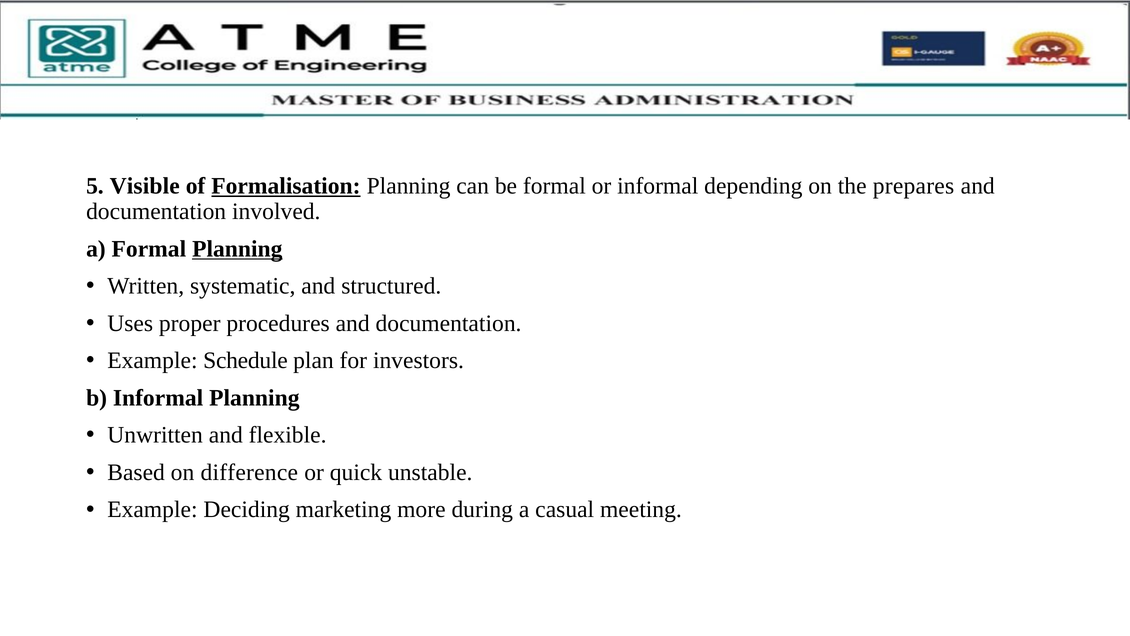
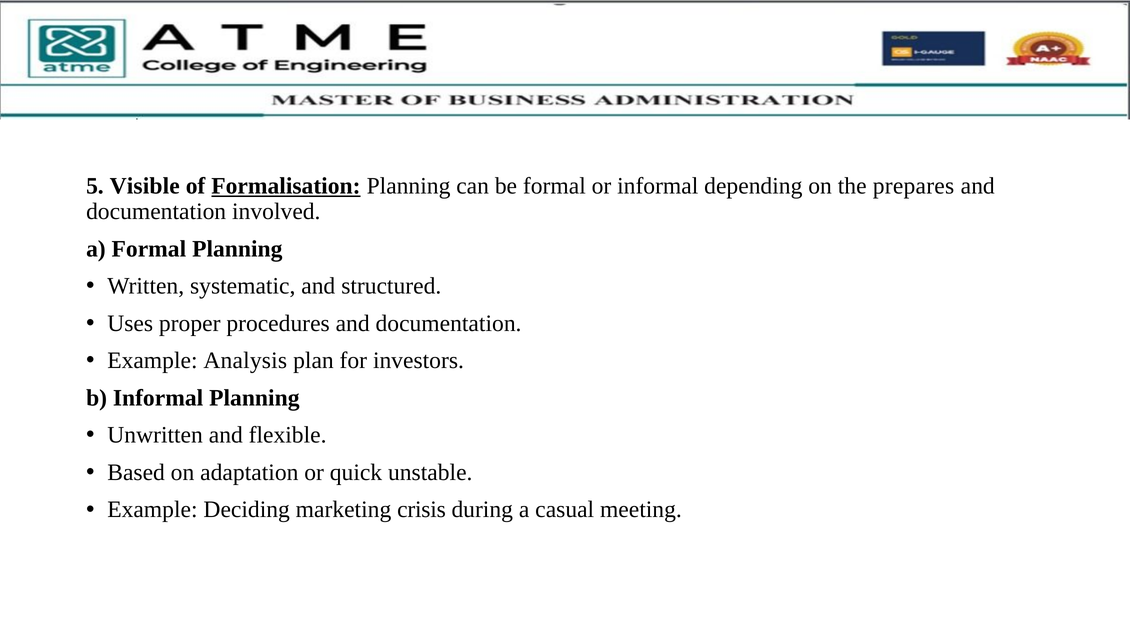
Planning underline: present -> none (237, 249)
Schedule: Schedule -> Analysis (245, 360)
difference: difference -> adaptation (249, 472)
more: more -> crisis (421, 509)
